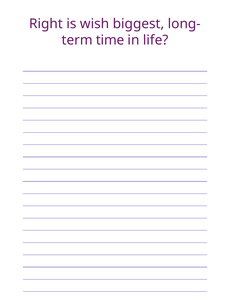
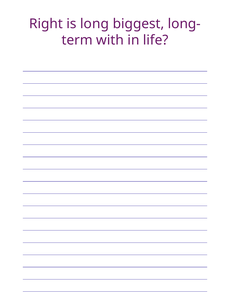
wish: wish -> long (94, 24)
time: time -> with (110, 40)
